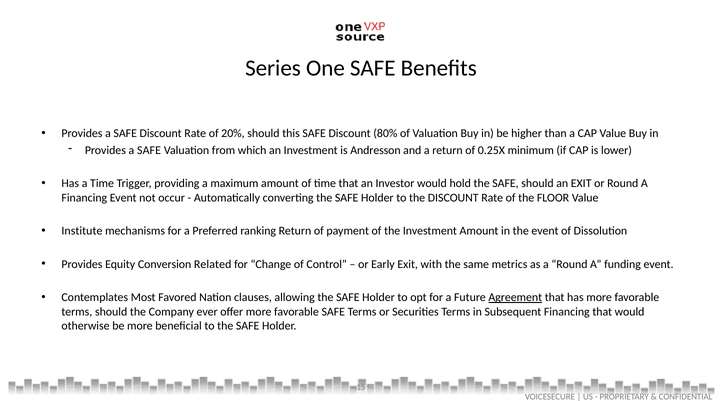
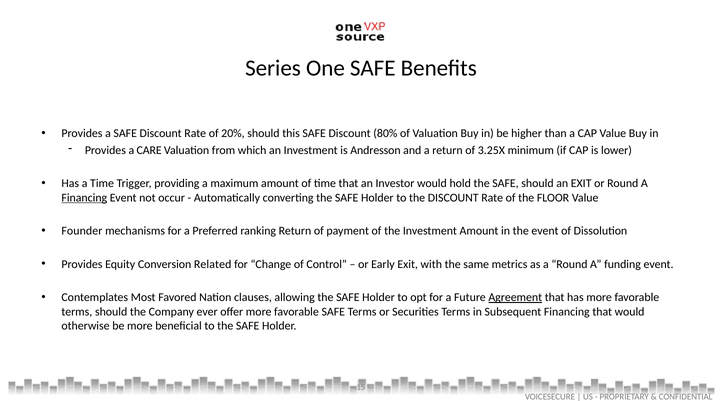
SAFE: SAFE -> CARE (149, 150)
0.25X: 0.25X -> 3.25X (491, 150)
Financing underline: none -> present (84, 198)
Institute: Institute -> Founder (82, 231)
